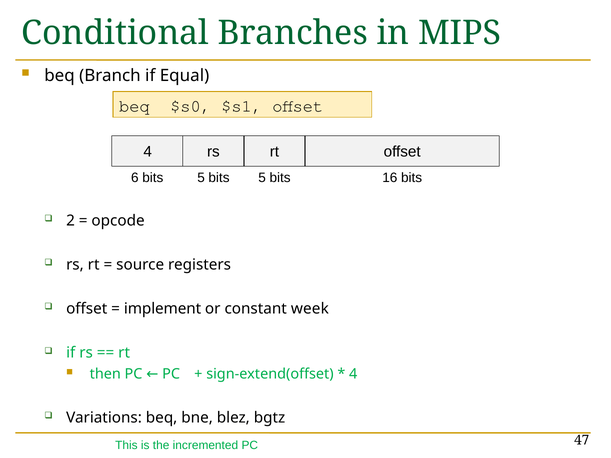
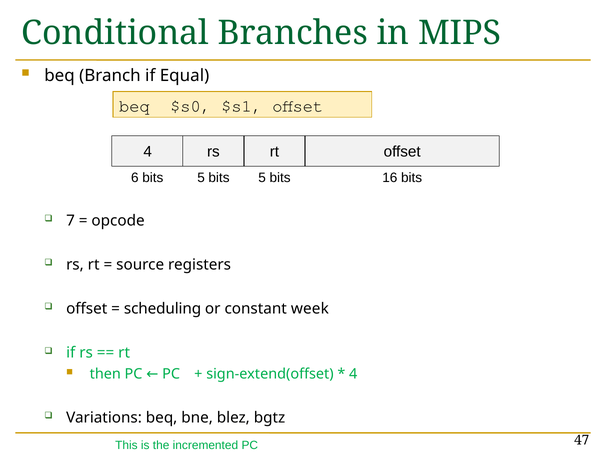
2: 2 -> 7 (71, 221)
implement: implement -> scheduling (163, 309)
